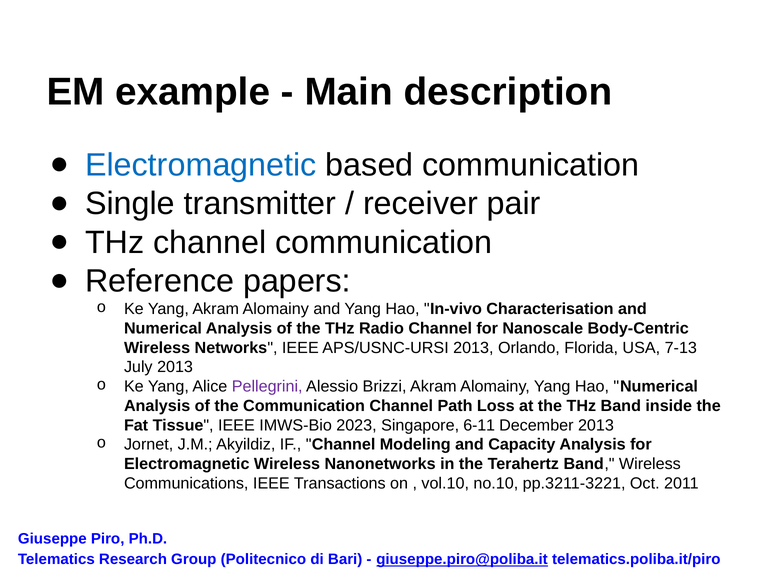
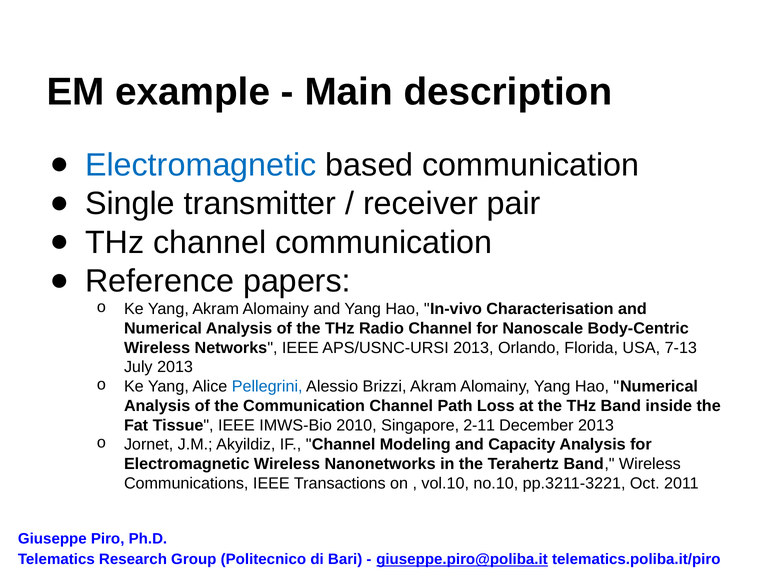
Pellegrini colour: purple -> blue (267, 387)
2023: 2023 -> 2010 (356, 425)
6-11: 6-11 -> 2-11 (479, 425)
